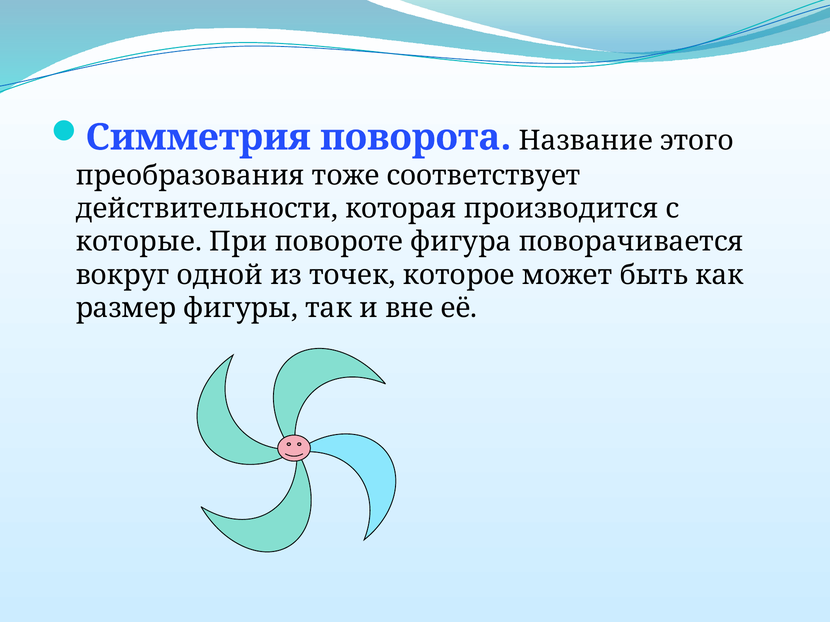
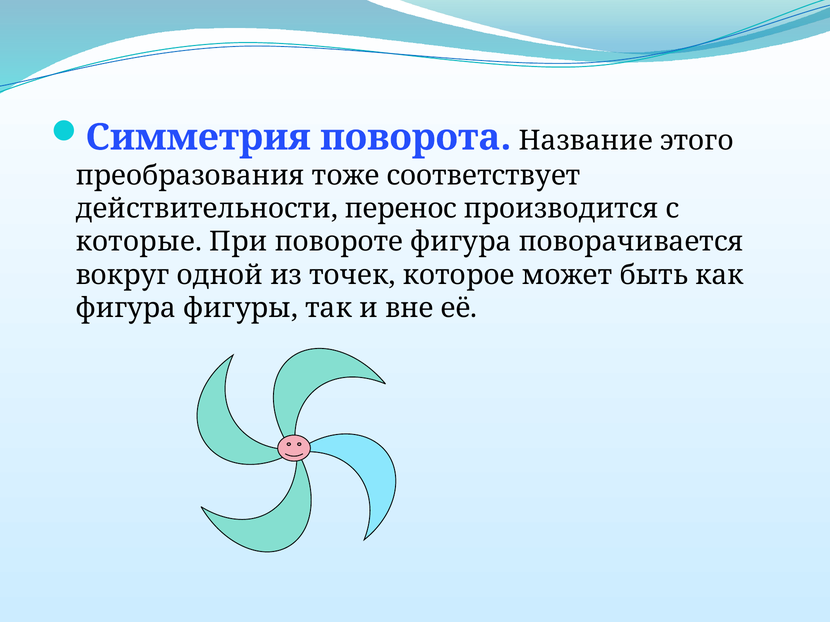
которая: которая -> перенос (401, 209)
размер: размер -> фигура (126, 308)
